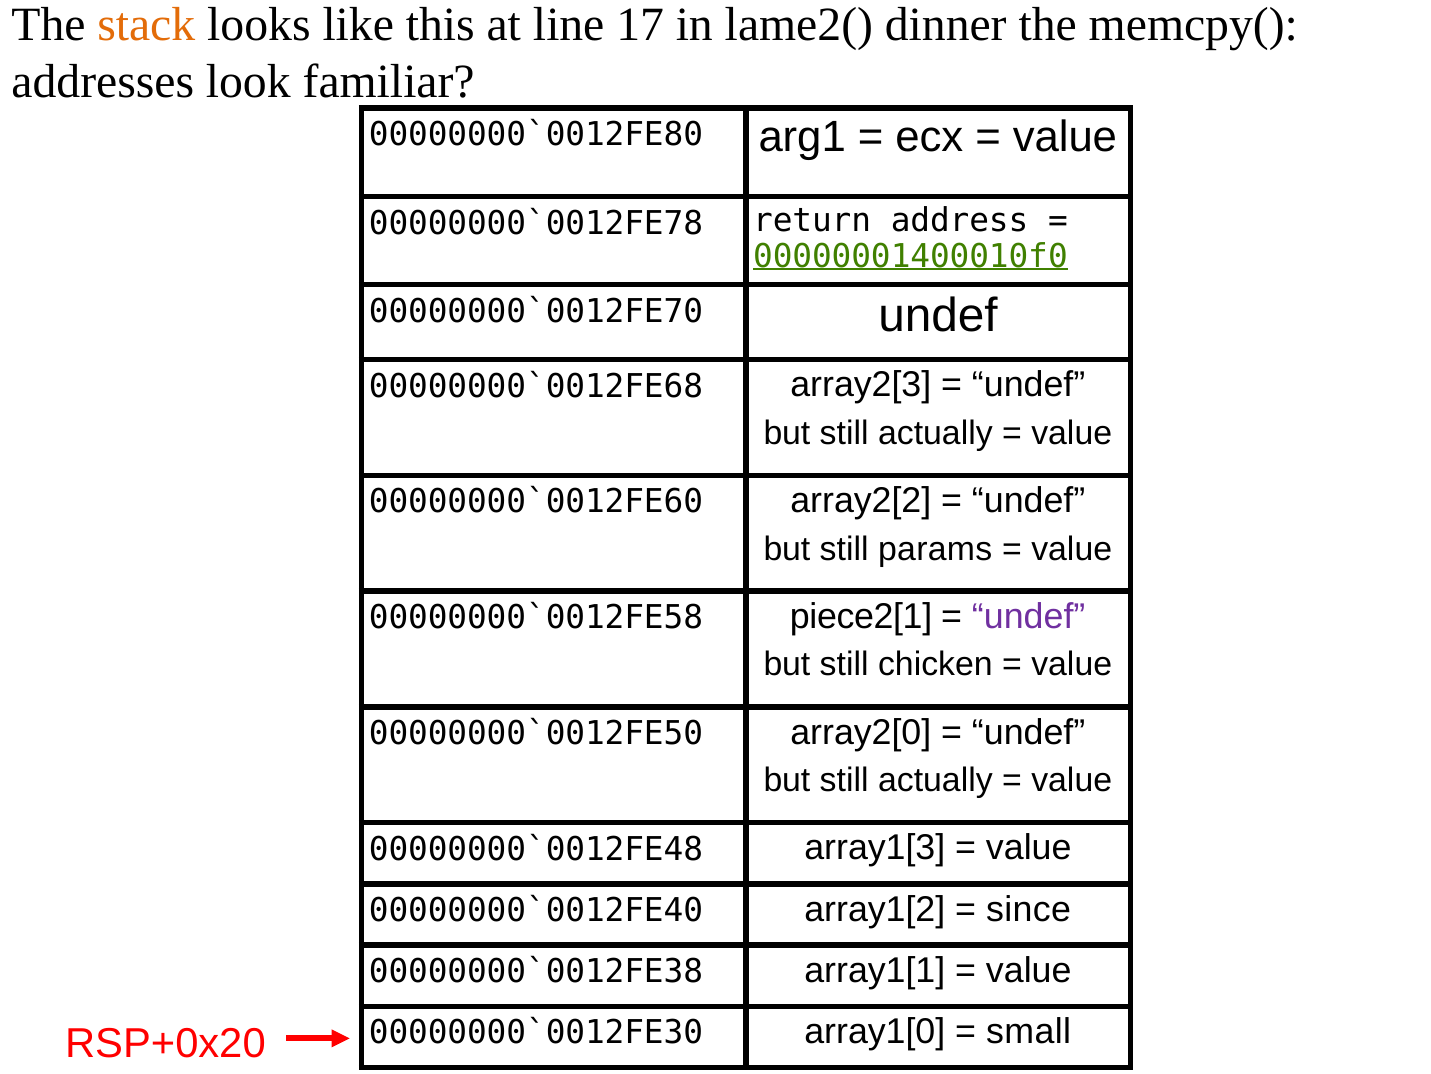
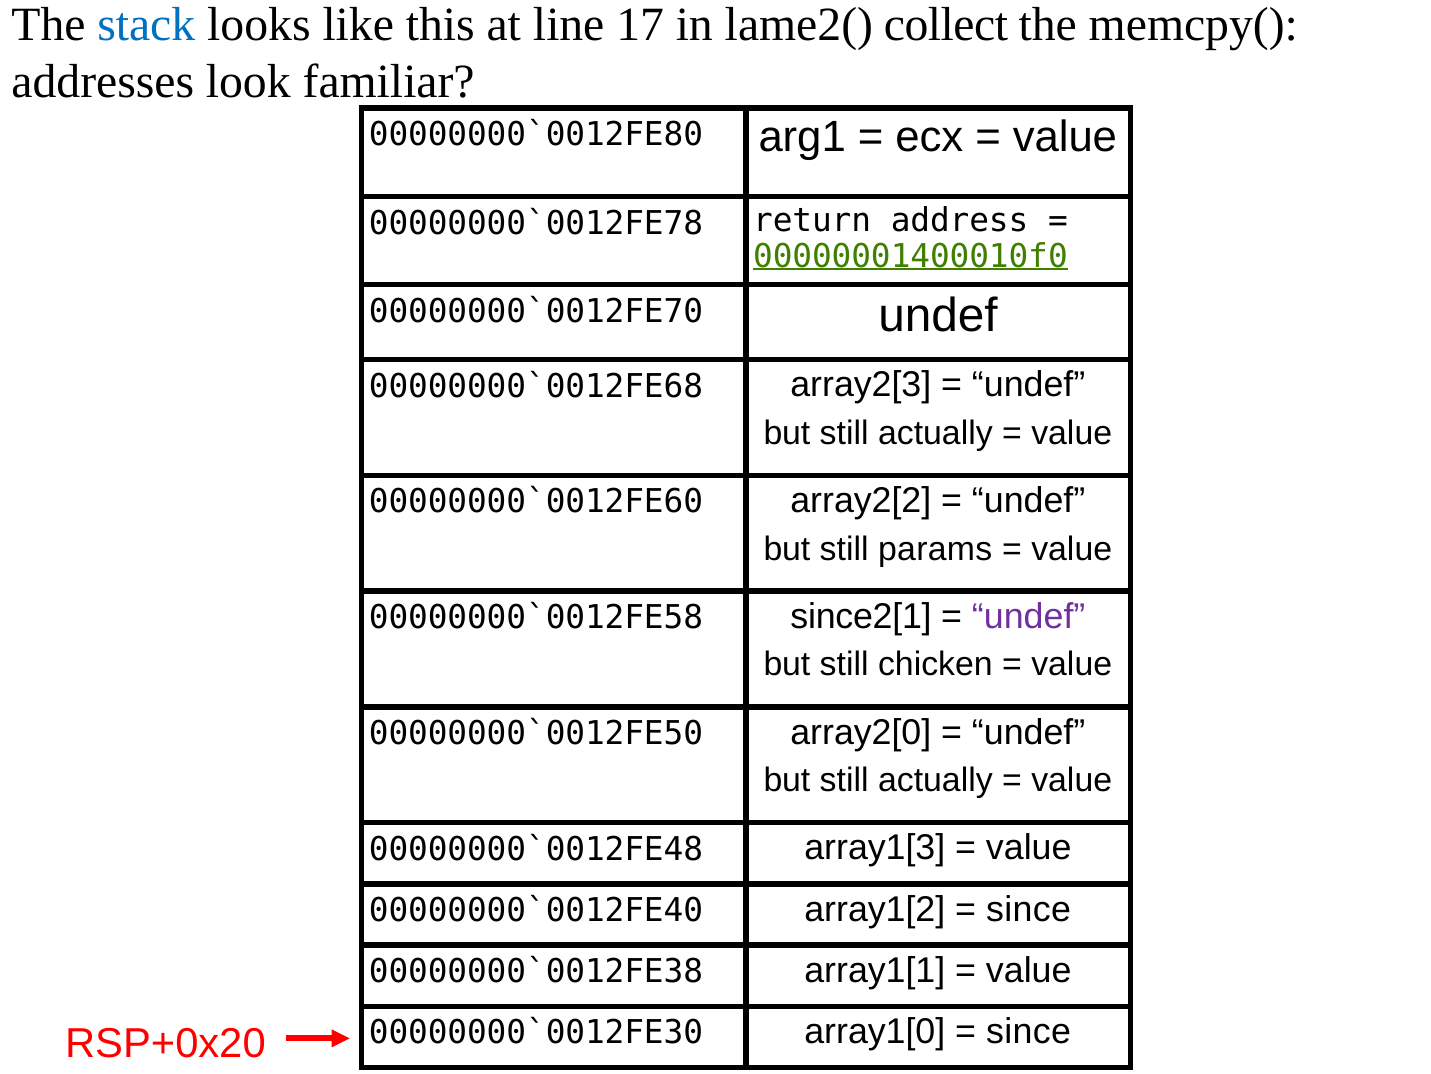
stack colour: orange -> blue (146, 25)
dinner: dinner -> collect (946, 25)
piece2[1: piece2[1 -> since2[1 (861, 616)
small: small -> since (1029, 1031)
